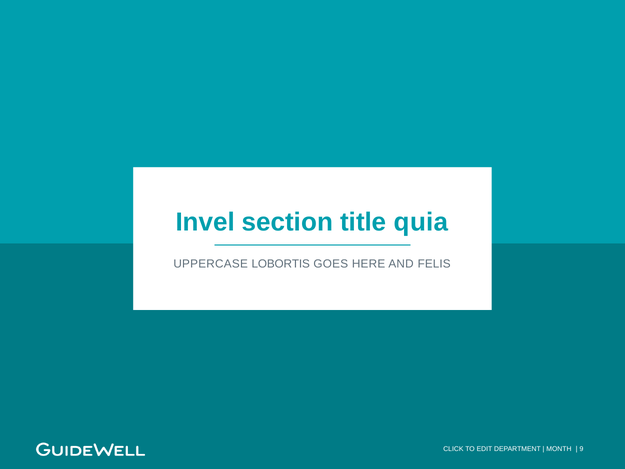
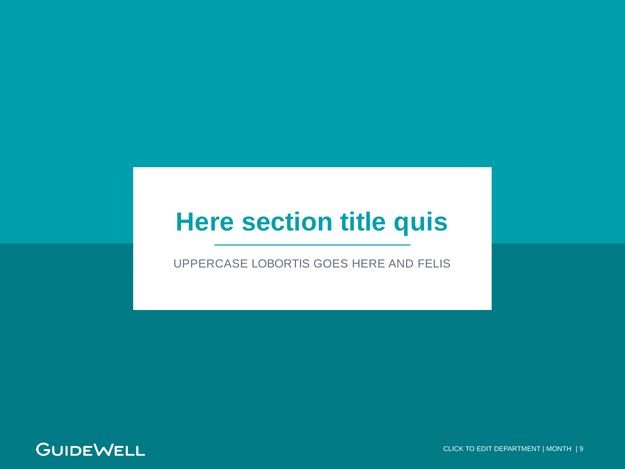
Invel: Invel -> Here (205, 222)
quia: quia -> quis (421, 222)
